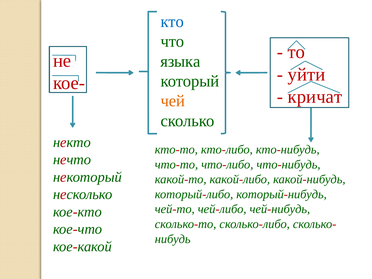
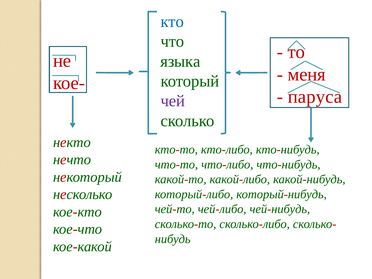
уйти: уйти -> меня (307, 74)
кричат: кричат -> паруса (315, 97)
чей colour: orange -> purple (173, 101)
